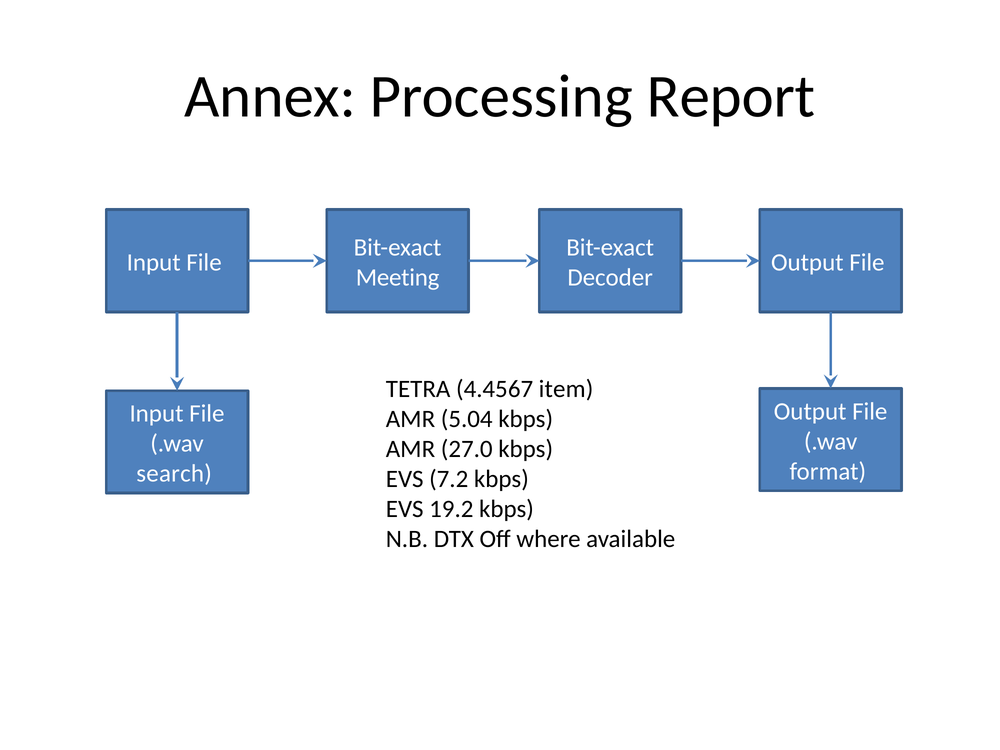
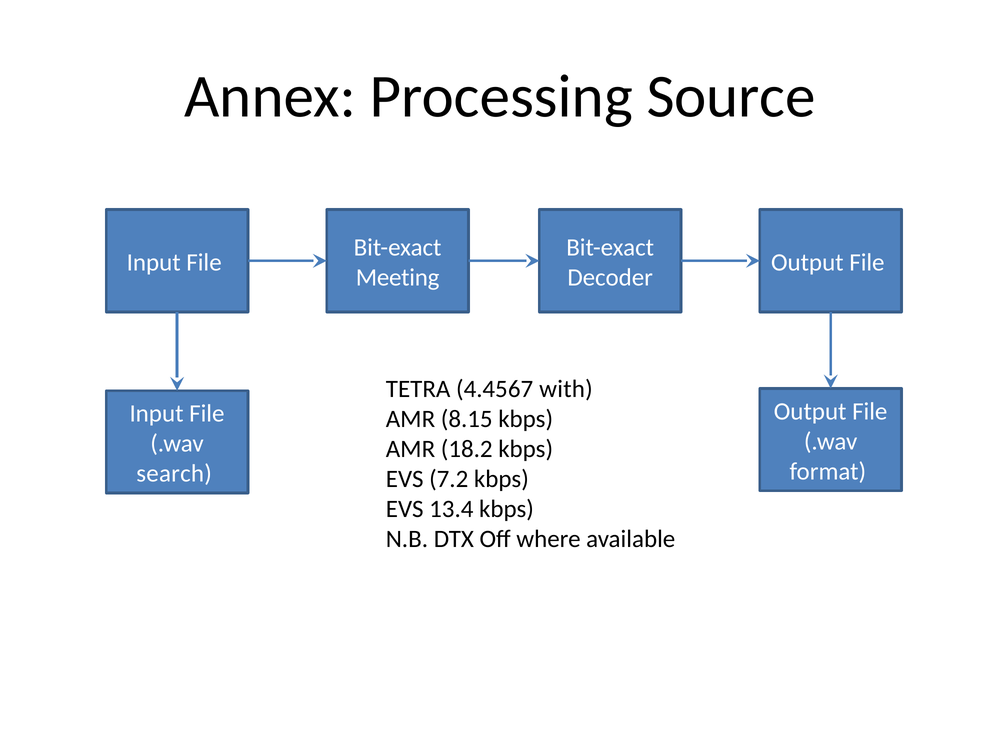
Report: Report -> Source (731, 97)
item: item -> with (566, 389)
5.04: 5.04 -> 8.15 (467, 419)
27.0: 27.0 -> 18.2 (467, 449)
19.2: 19.2 -> 13.4 (451, 509)
